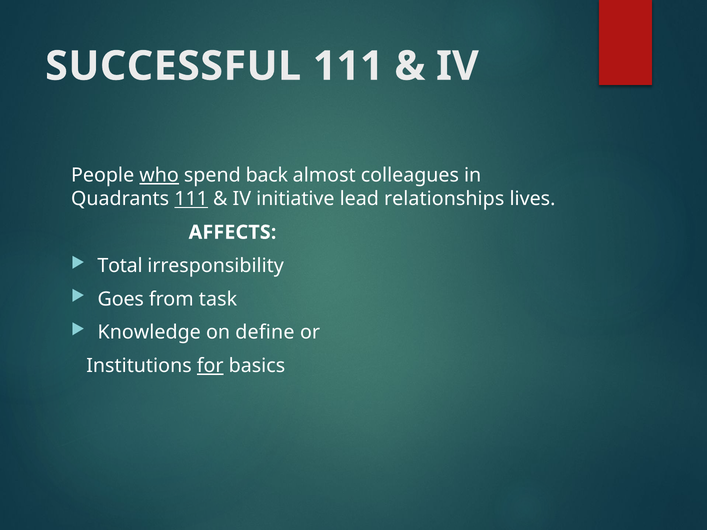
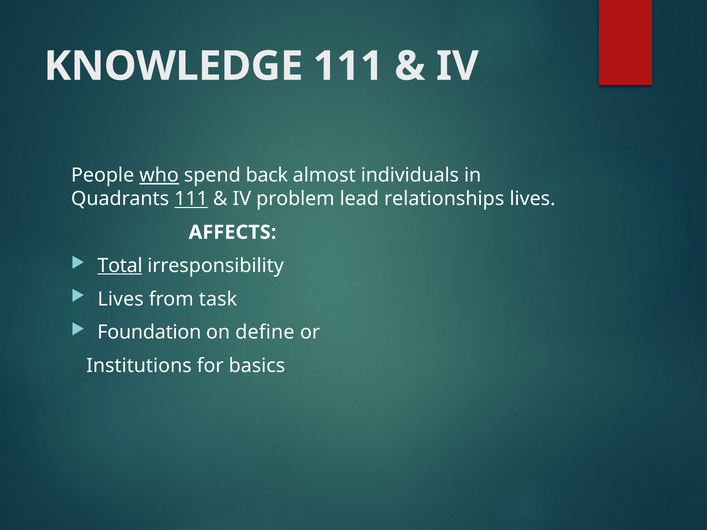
SUCCESSFUL: SUCCESSFUL -> KNOWLEDGE (174, 66)
colleagues: colleagues -> individuals (410, 175)
initiative: initiative -> problem (295, 199)
Total underline: none -> present (120, 266)
Goes: Goes -> Lives (121, 299)
Knowledge: Knowledge -> Foundation (149, 333)
for underline: present -> none (210, 366)
